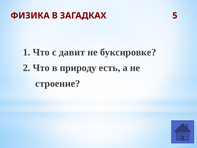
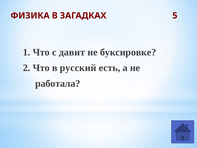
природу: природу -> русский (78, 68)
строение: строение -> работала (58, 83)
